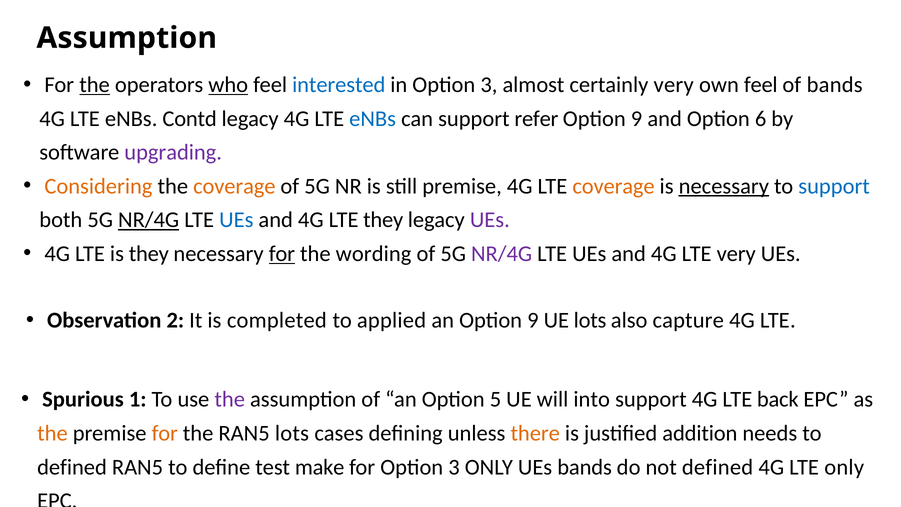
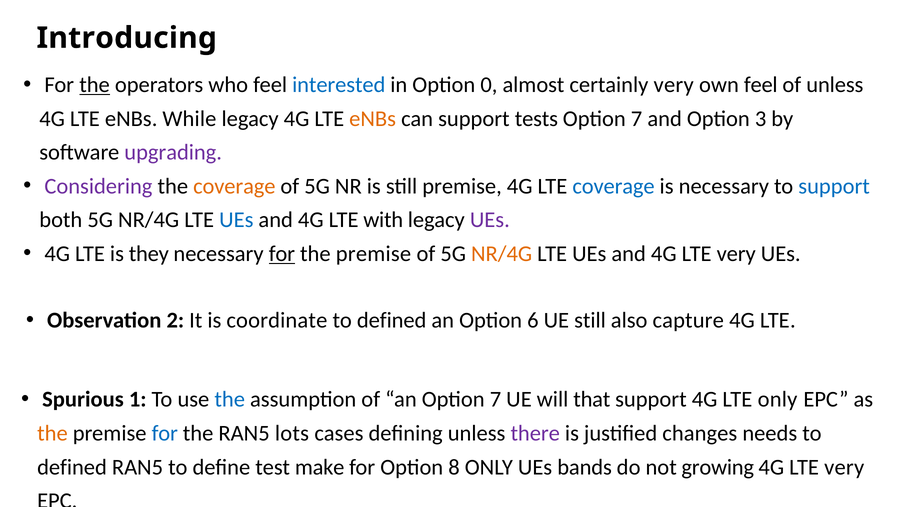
Assumption: Assumption -> Introducing (127, 38)
who underline: present -> none (228, 85)
in Option 3: 3 -> 0 (489, 85)
of bands: bands -> unless (835, 85)
Contd: Contd -> While (189, 119)
eNBs colour: blue -> orange (373, 119)
refer: refer -> tests (536, 119)
9: 9 -> 7 (637, 119)
6: 6 -> 3 (761, 119)
Considering colour: orange -> purple (98, 186)
coverage colour: orange -> blue (614, 186)
necessary underline: present -> none (724, 186)
NR/4G underline: present -> none (149, 220)
LTE they: they -> with (383, 220)
wording: wording -> premise (373, 254)
NR/4G colour: purple -> orange (502, 254)
completed: completed -> coordinate (277, 320)
applied: applied -> defined (392, 320)
an Option 9: 9 -> 6 (533, 320)
UE lots: lots -> still (590, 320)
the colour: purple -> blue (230, 400)
an Option 5: 5 -> 7 (495, 400)
into: into -> that (592, 400)
LTE back: back -> only (778, 400)
for colour: orange -> blue (165, 433)
there colour: orange -> purple (535, 433)
addition: addition -> changes (700, 433)
for Option 3: 3 -> 8 (454, 467)
not defined: defined -> growing (718, 467)
only: only -> very (844, 467)
